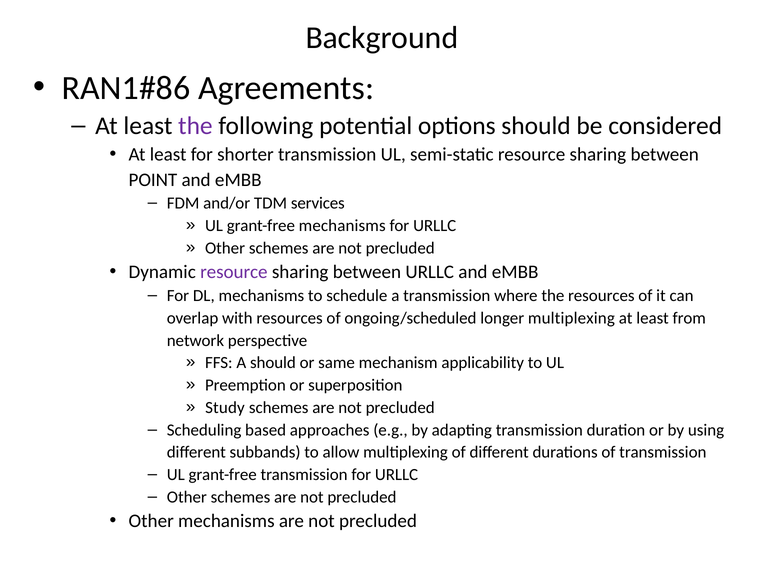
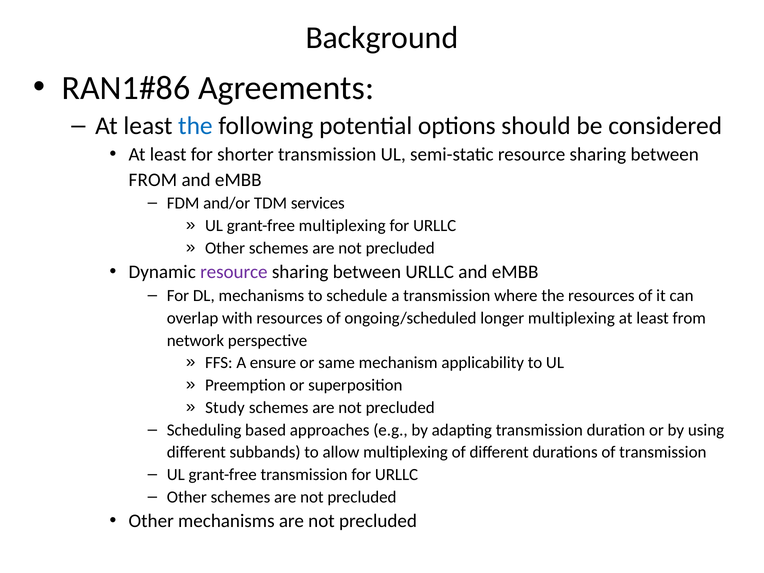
the colour: purple -> blue (195, 126)
POINT: POINT -> FROM (153, 180)
grant-free mechanisms: mechanisms -> multiplexing (342, 226)
A should: should -> ensure (273, 363)
